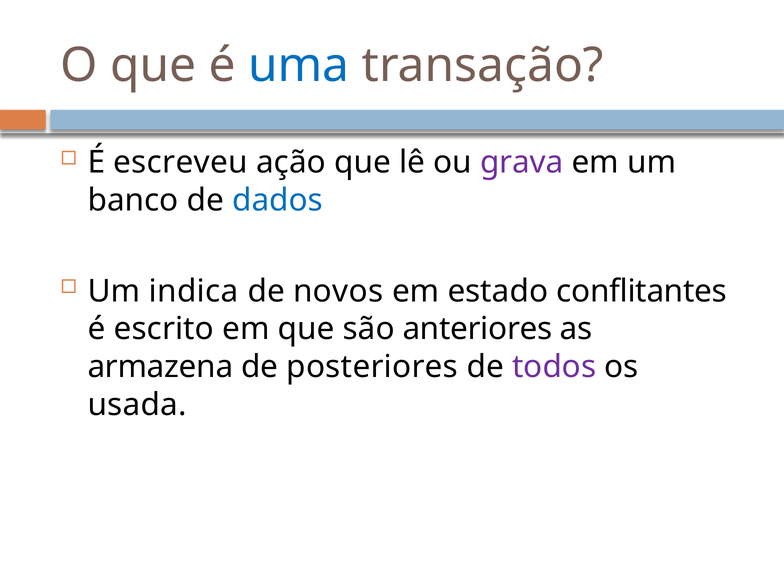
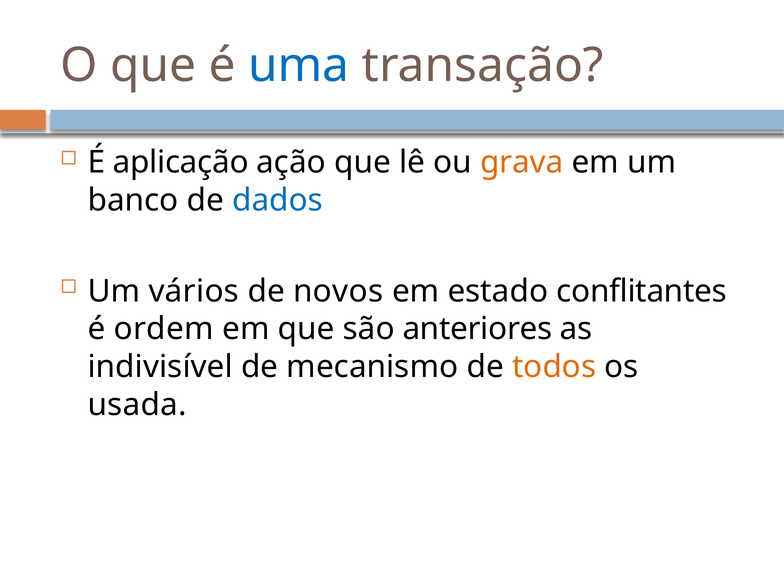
escreveu: escreveu -> aplicação (181, 162)
grava colour: purple -> orange (522, 162)
indica: indica -> vários (194, 291)
escrito: escrito -> ordem (164, 329)
armazena: armazena -> indivisível (160, 367)
posteriores: posteriores -> mecanismo (372, 367)
todos colour: purple -> orange (554, 367)
